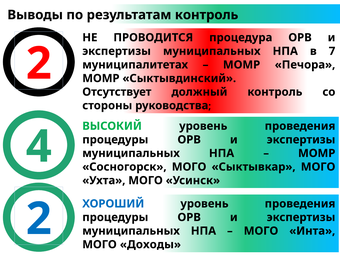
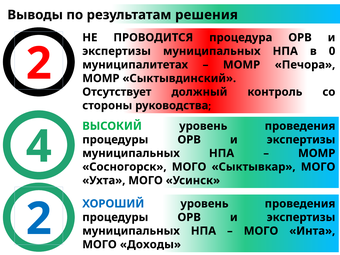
результатам контроль: контроль -> решения (206, 15)
7: 7 -> 0 (332, 51)
